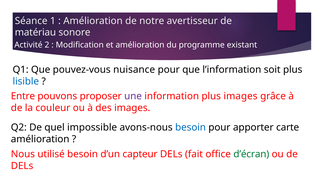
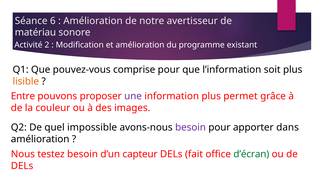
1: 1 -> 6 (53, 21)
nuisance: nuisance -> comprise (134, 70)
lisible colour: blue -> orange (26, 81)
plus images: images -> permet (241, 96)
besoin colour: blue -> purple (191, 128)
carte: carte -> dans (288, 128)
utilisé: utilisé -> testez (51, 154)
